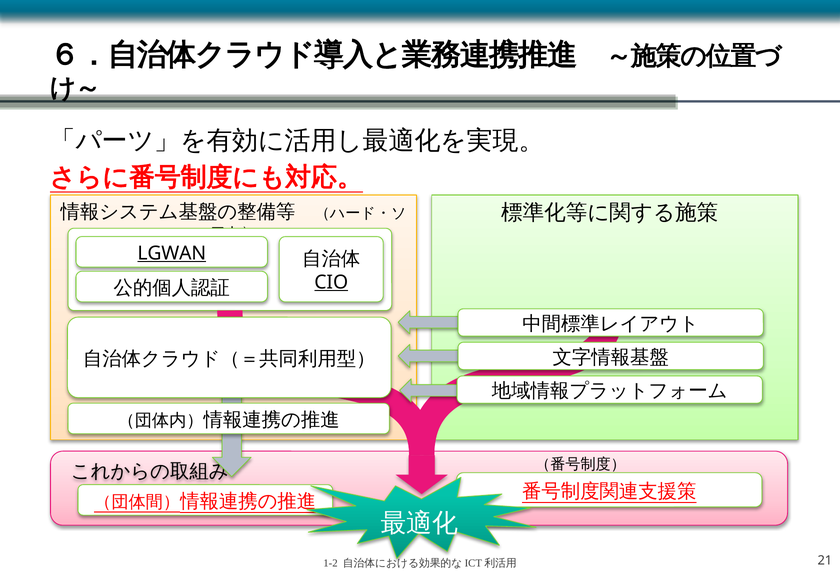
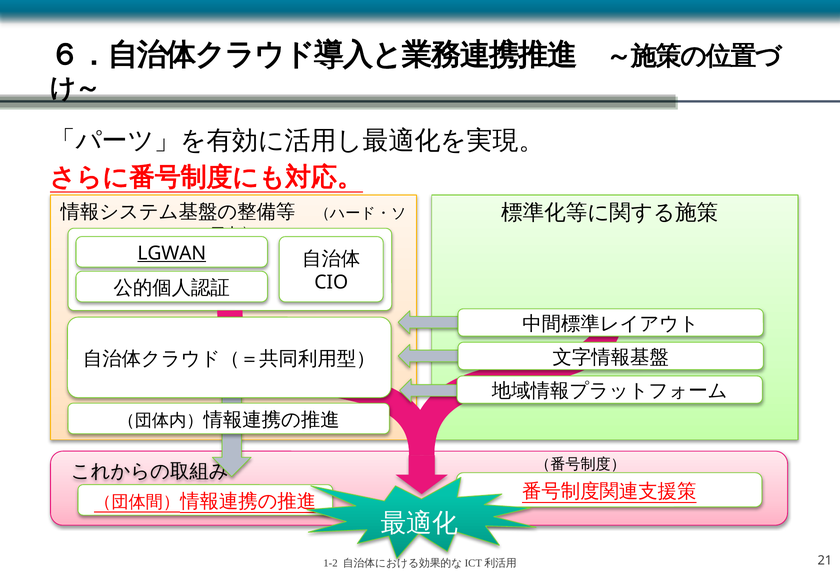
CIO underline: present -> none (331, 282)
